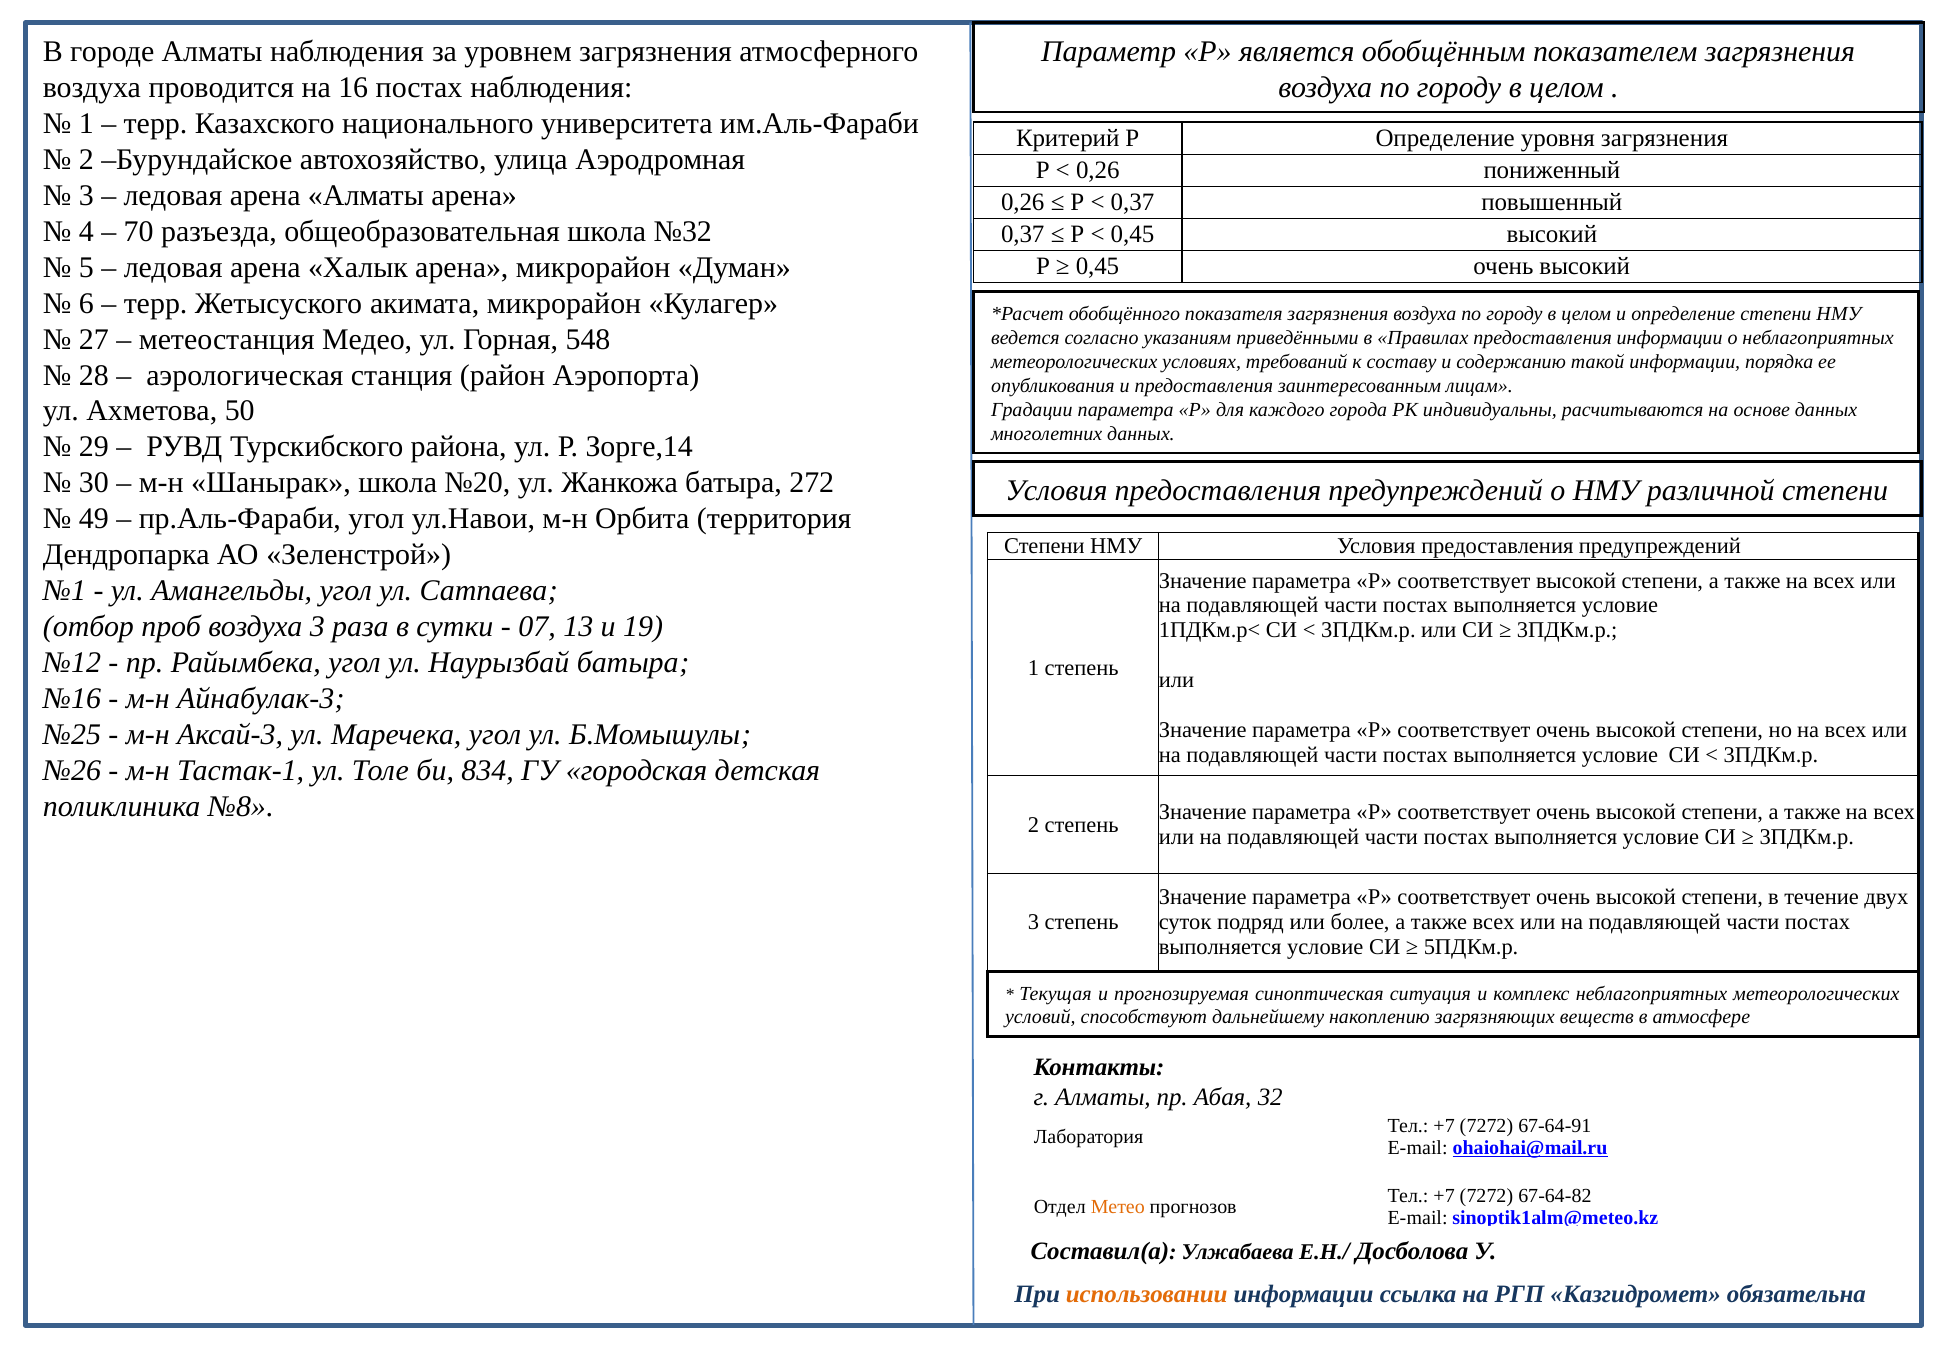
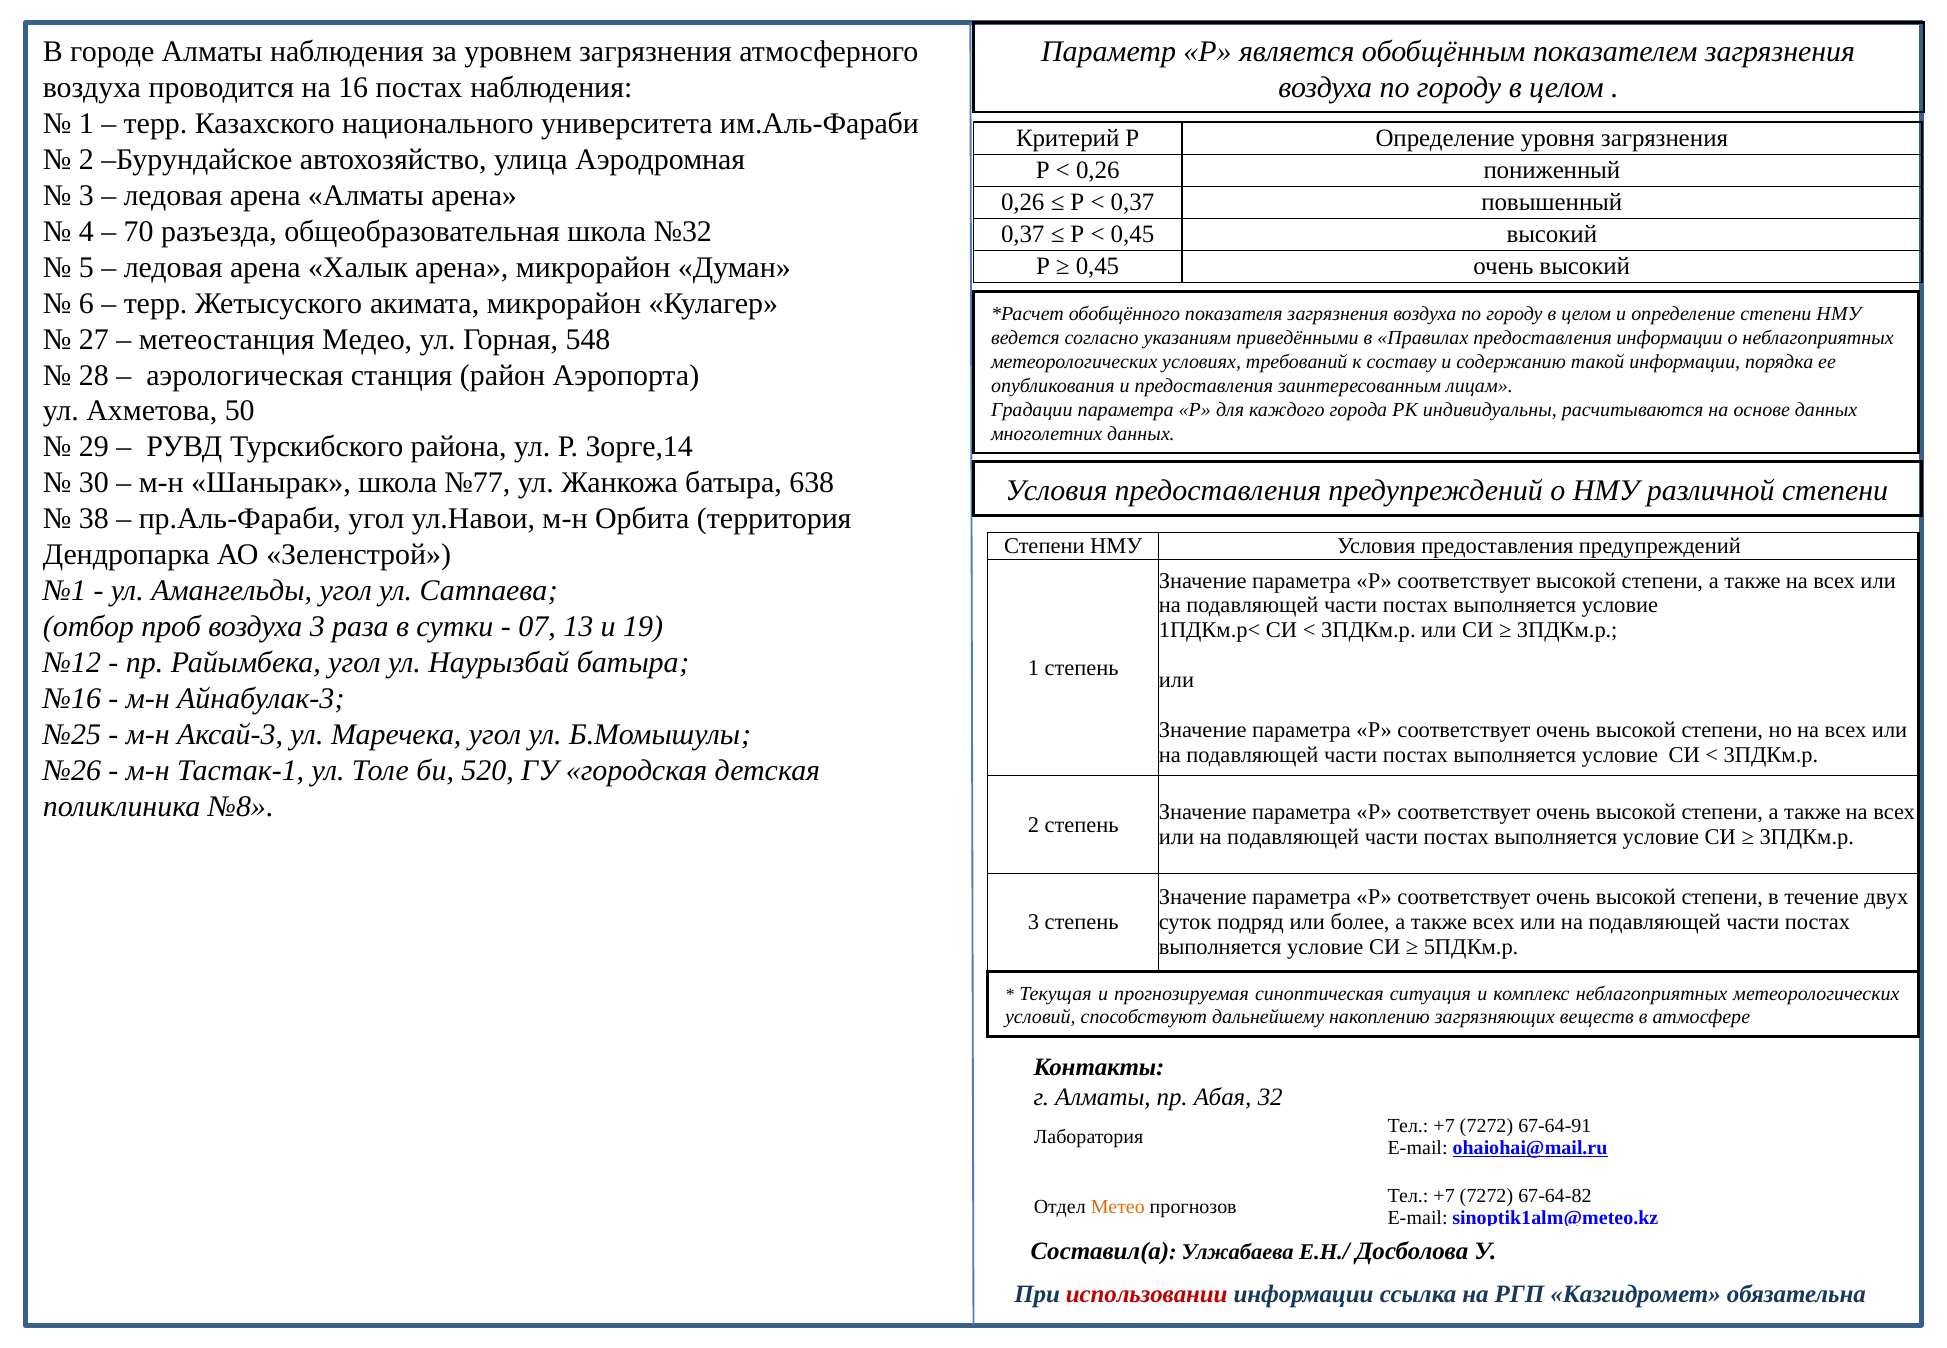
№20: №20 -> №77 (477, 483)
272: 272 -> 638 (812, 483)
49: 49 -> 38 (94, 519)
834: 834 -> 520 (488, 770)
использовании colour: orange -> red (1147, 1294)
